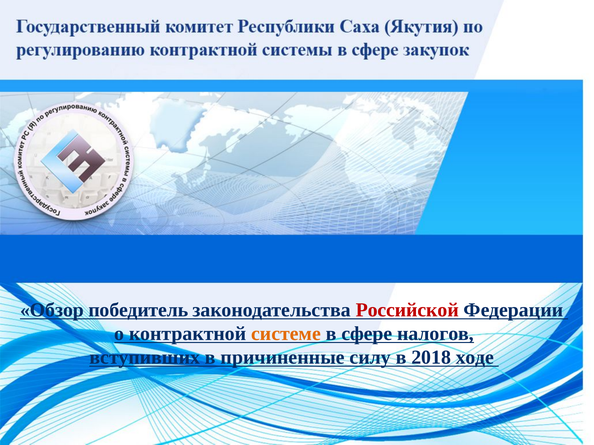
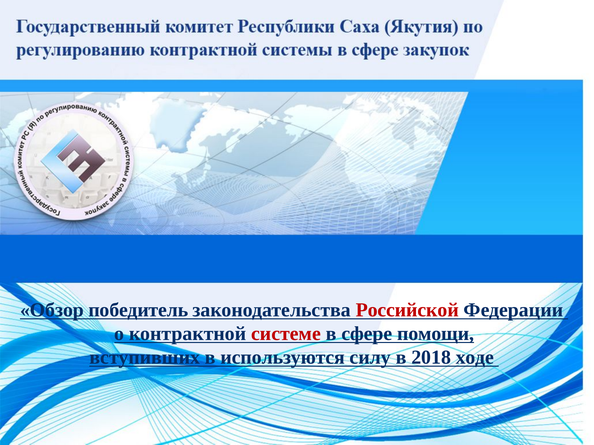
системе colour: orange -> red (286, 334)
налогов: налогов -> помощи (436, 334)
причиненные: причиненные -> используются (283, 358)
